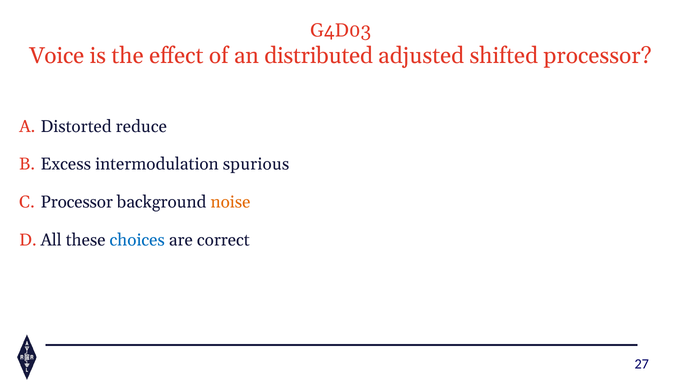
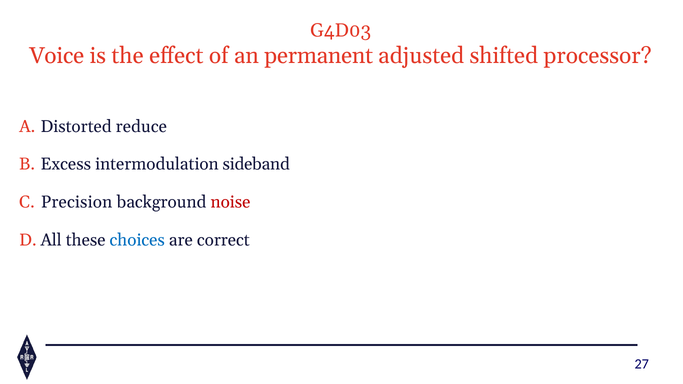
distributed: distributed -> permanent (319, 56)
spurious: spurious -> sideband (256, 164)
Processor: Processor -> Precision (77, 202)
noise colour: orange -> red (231, 202)
